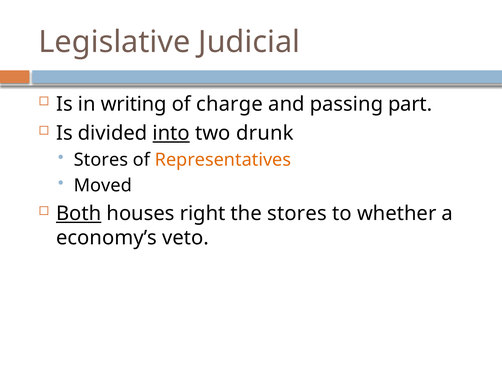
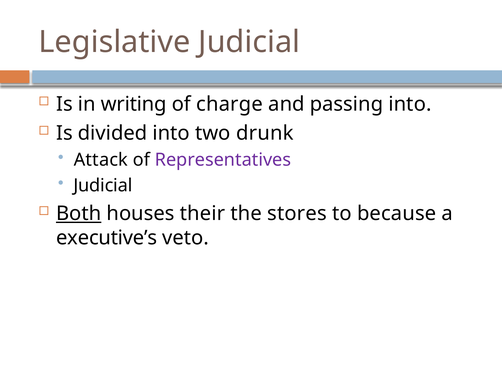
passing part: part -> into (410, 104)
into underline: present -> none (171, 133)
Stores: Stores -> Attack (101, 160)
Representatives colour: orange -> purple (223, 160)
Moved: Moved -> Judicial (103, 185)
right: right -> their (203, 213)
whether: whether -> because (397, 213)
economy’s: economy’s -> executive’s (107, 238)
